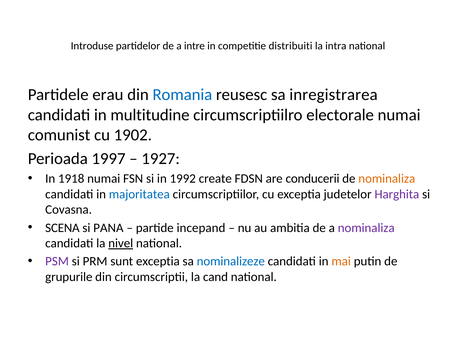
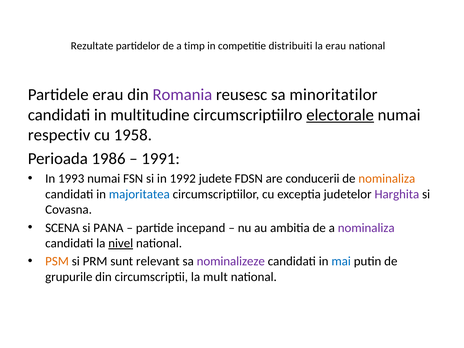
Introduse: Introduse -> Rezultate (92, 46)
intre: intre -> timp (194, 46)
la intra: intra -> erau (336, 46)
Romania colour: blue -> purple (182, 95)
inregistrarea: inregistrarea -> minoritatilor (334, 95)
electorale underline: none -> present (340, 115)
comunist: comunist -> respectiv (59, 135)
1902: 1902 -> 1958 (133, 135)
1997: 1997 -> 1986 (109, 159)
1927: 1927 -> 1991 (161, 159)
1918: 1918 -> 1993 (71, 179)
create: create -> judete (215, 179)
PSM colour: purple -> orange (57, 261)
sunt exceptia: exceptia -> relevant (158, 261)
nominalizeze colour: blue -> purple (231, 261)
mai colour: orange -> blue (341, 261)
cand: cand -> mult (215, 277)
